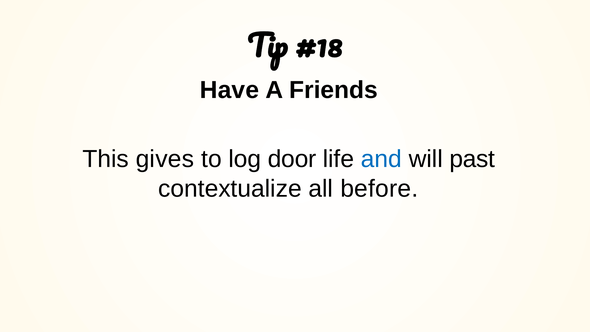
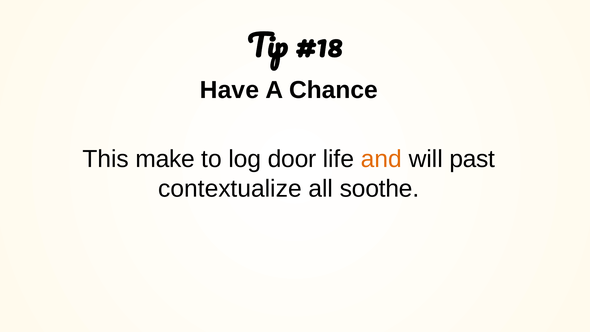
Friends: Friends -> Chance (333, 90)
gives: gives -> make (165, 159)
and colour: blue -> orange (381, 159)
before: before -> soothe (380, 189)
